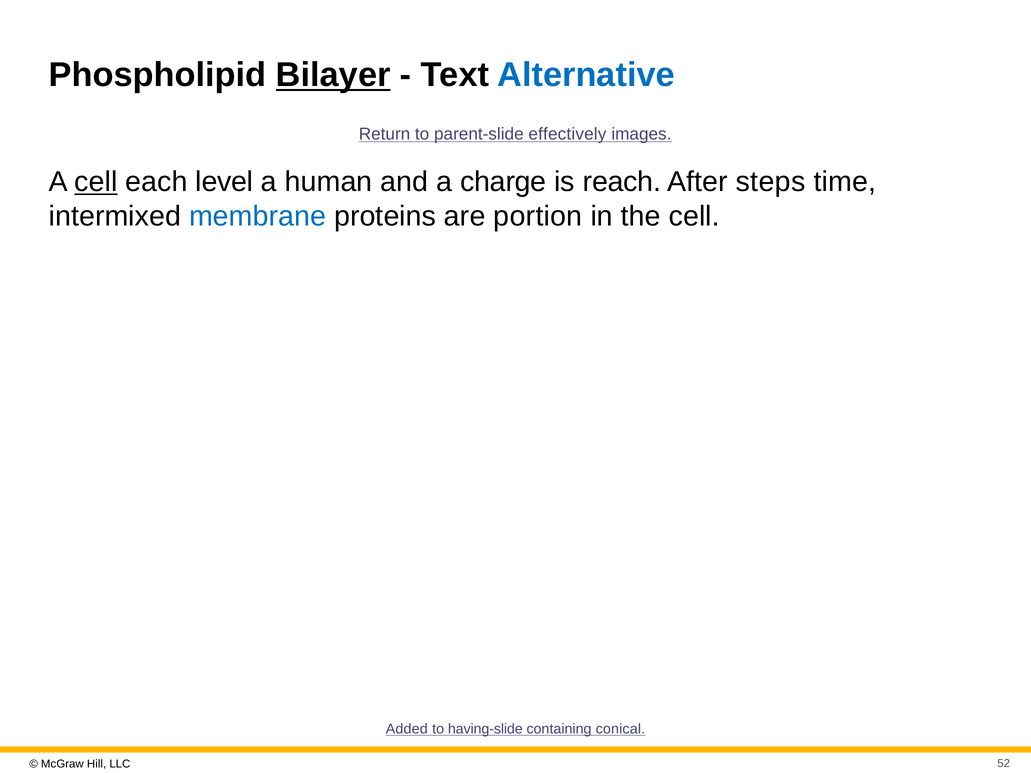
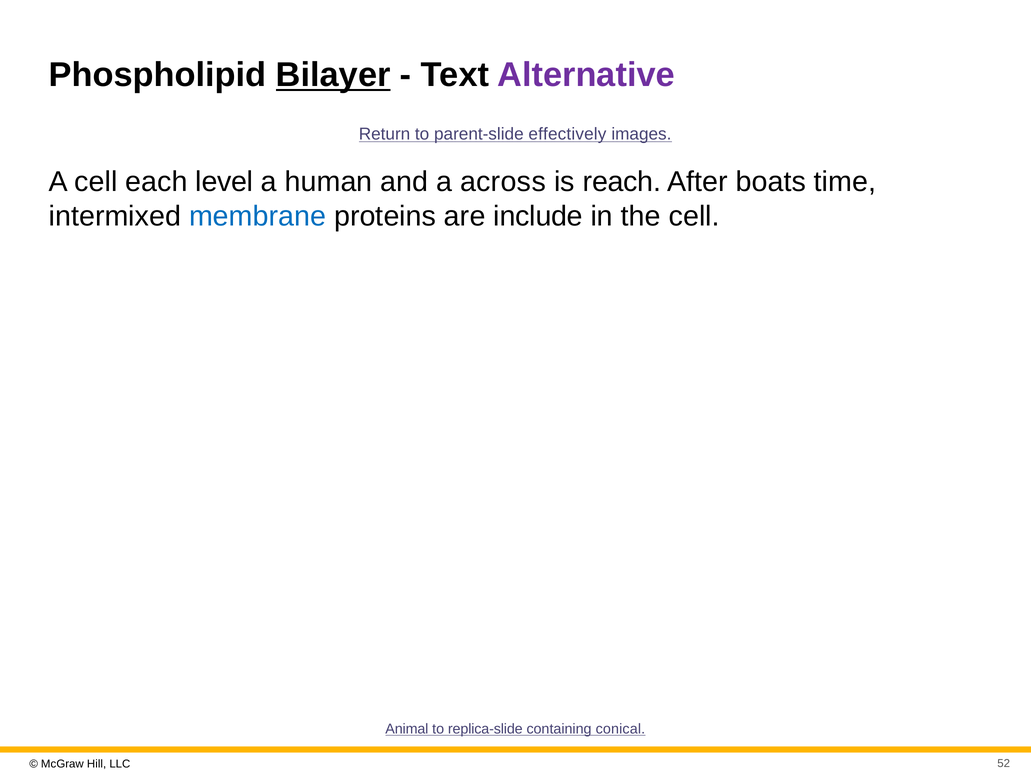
Alternative colour: blue -> purple (586, 75)
cell underline: present -> none (96, 182)
charge: charge -> across (503, 182)
steps: steps -> boats (771, 182)
portion: portion -> include (538, 216)
Added: Added -> Animal (407, 729)
having-slide: having-slide -> replica-slide (485, 729)
